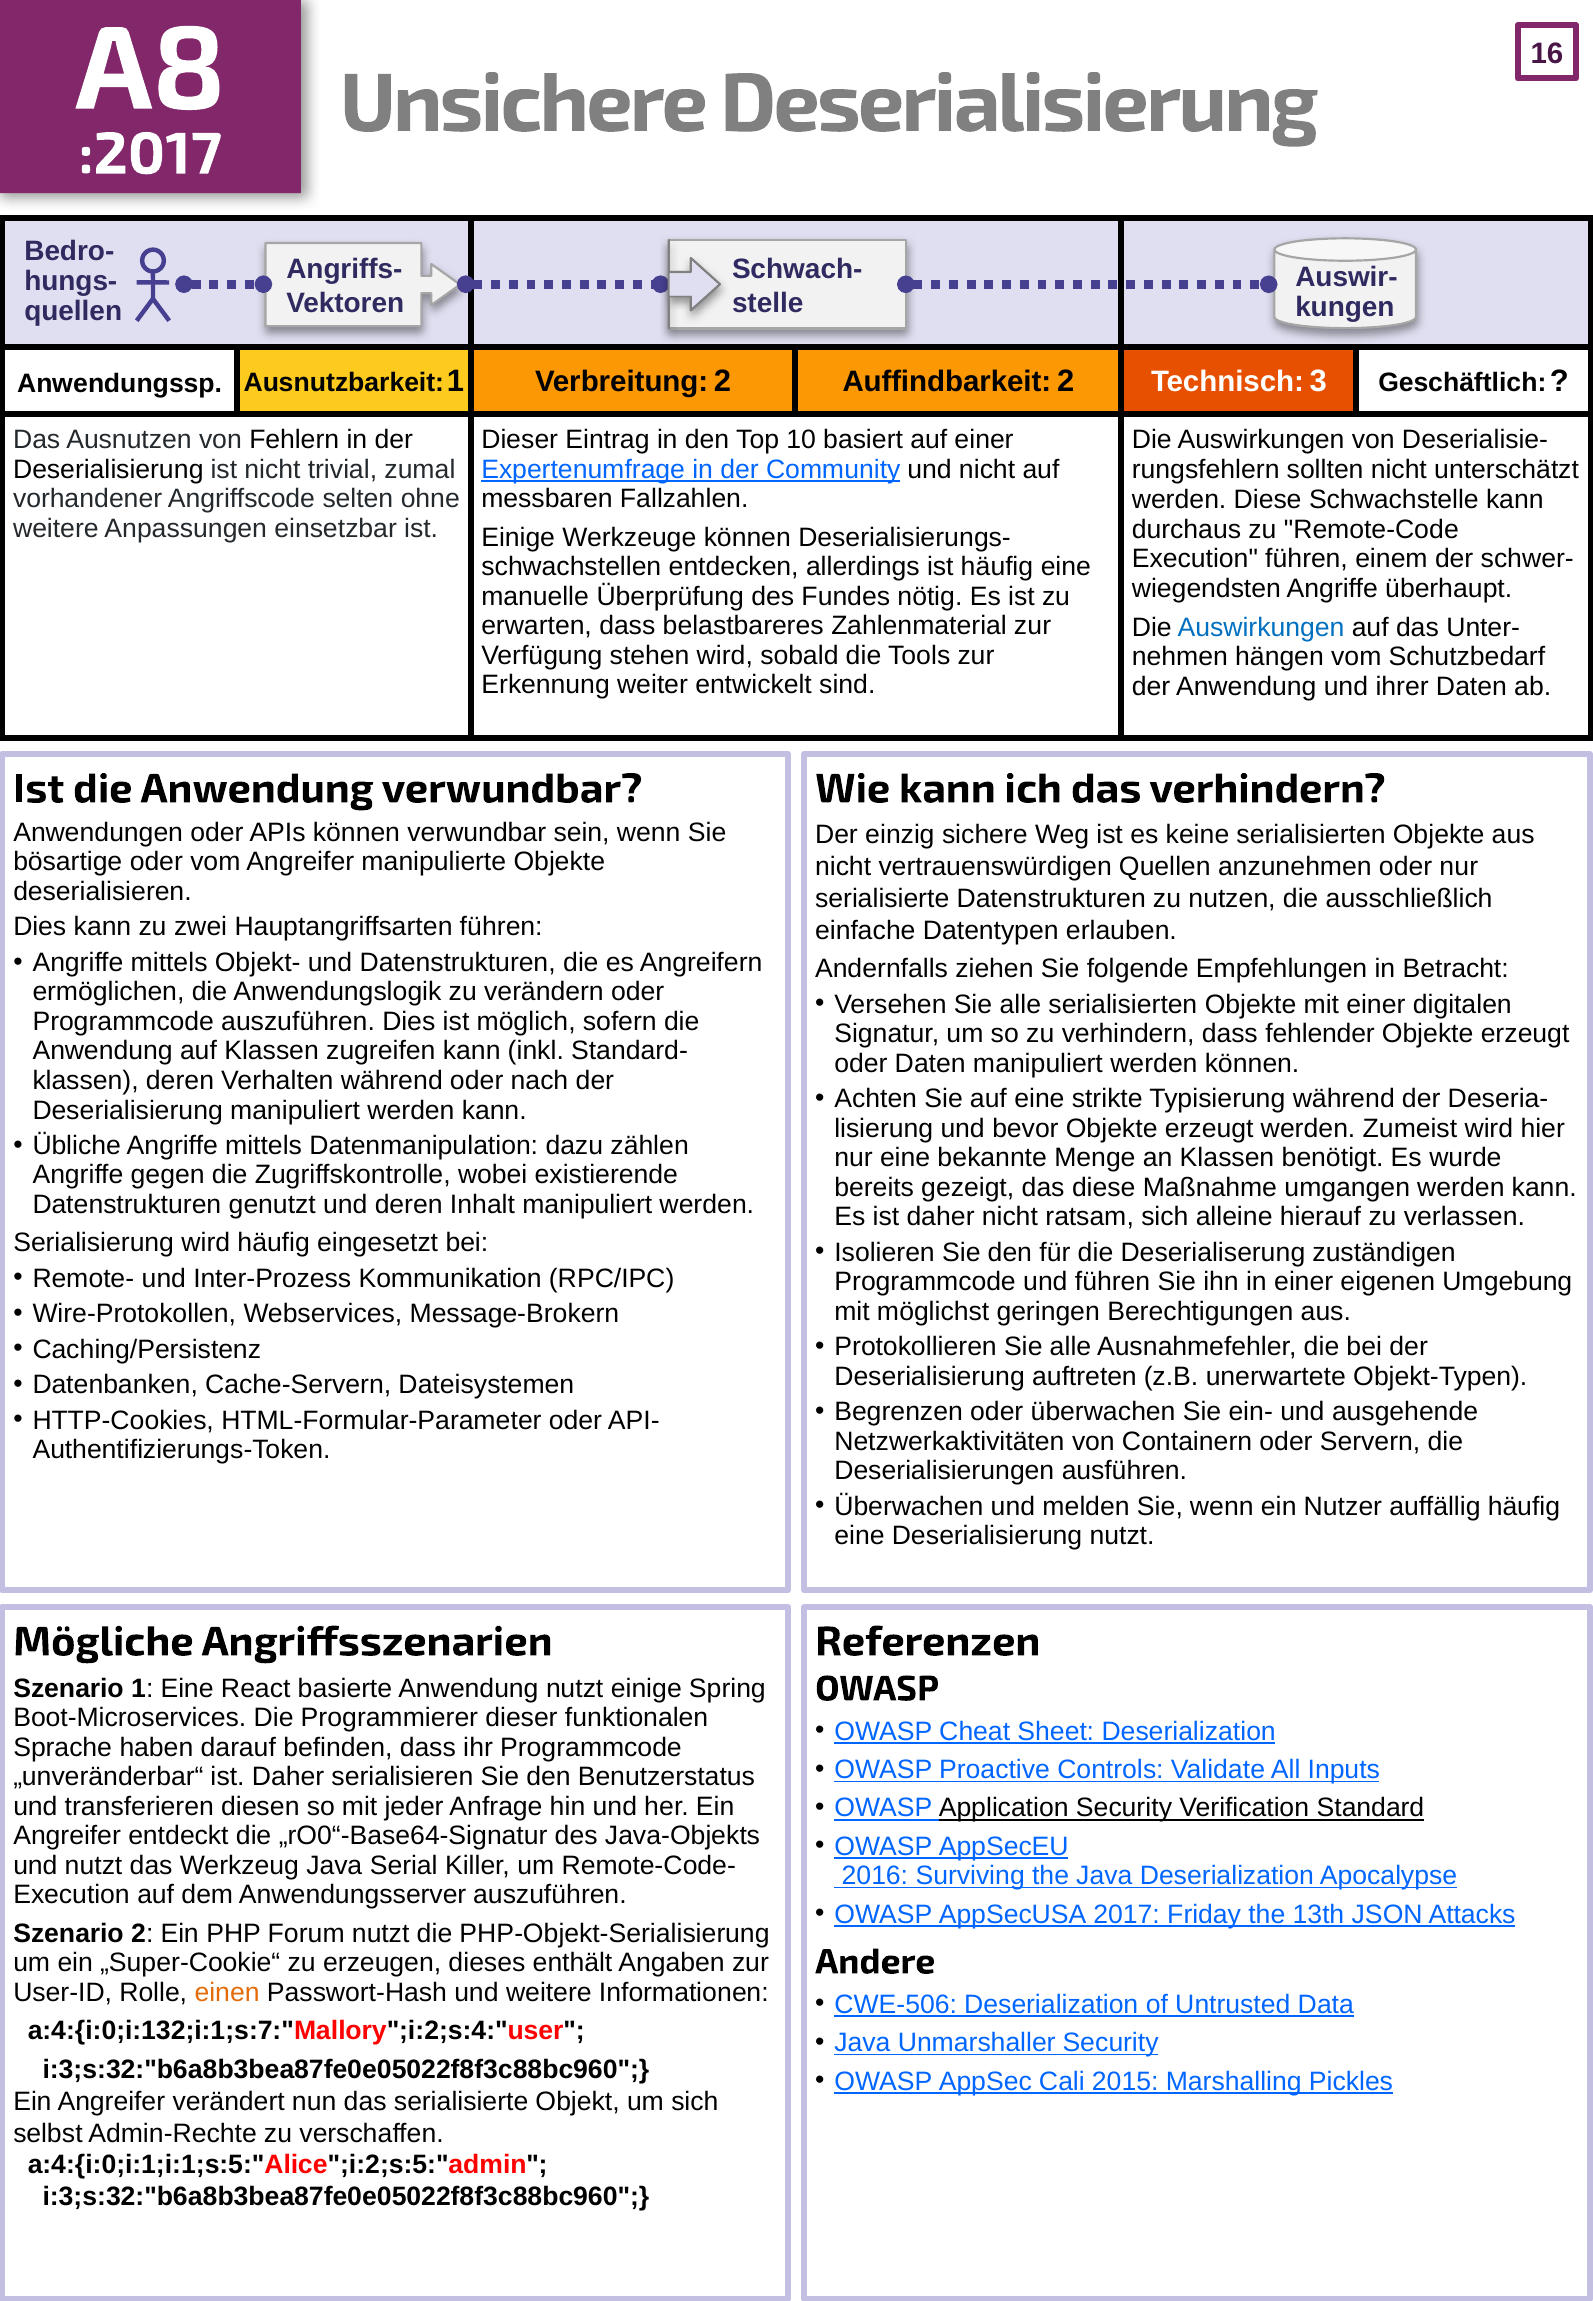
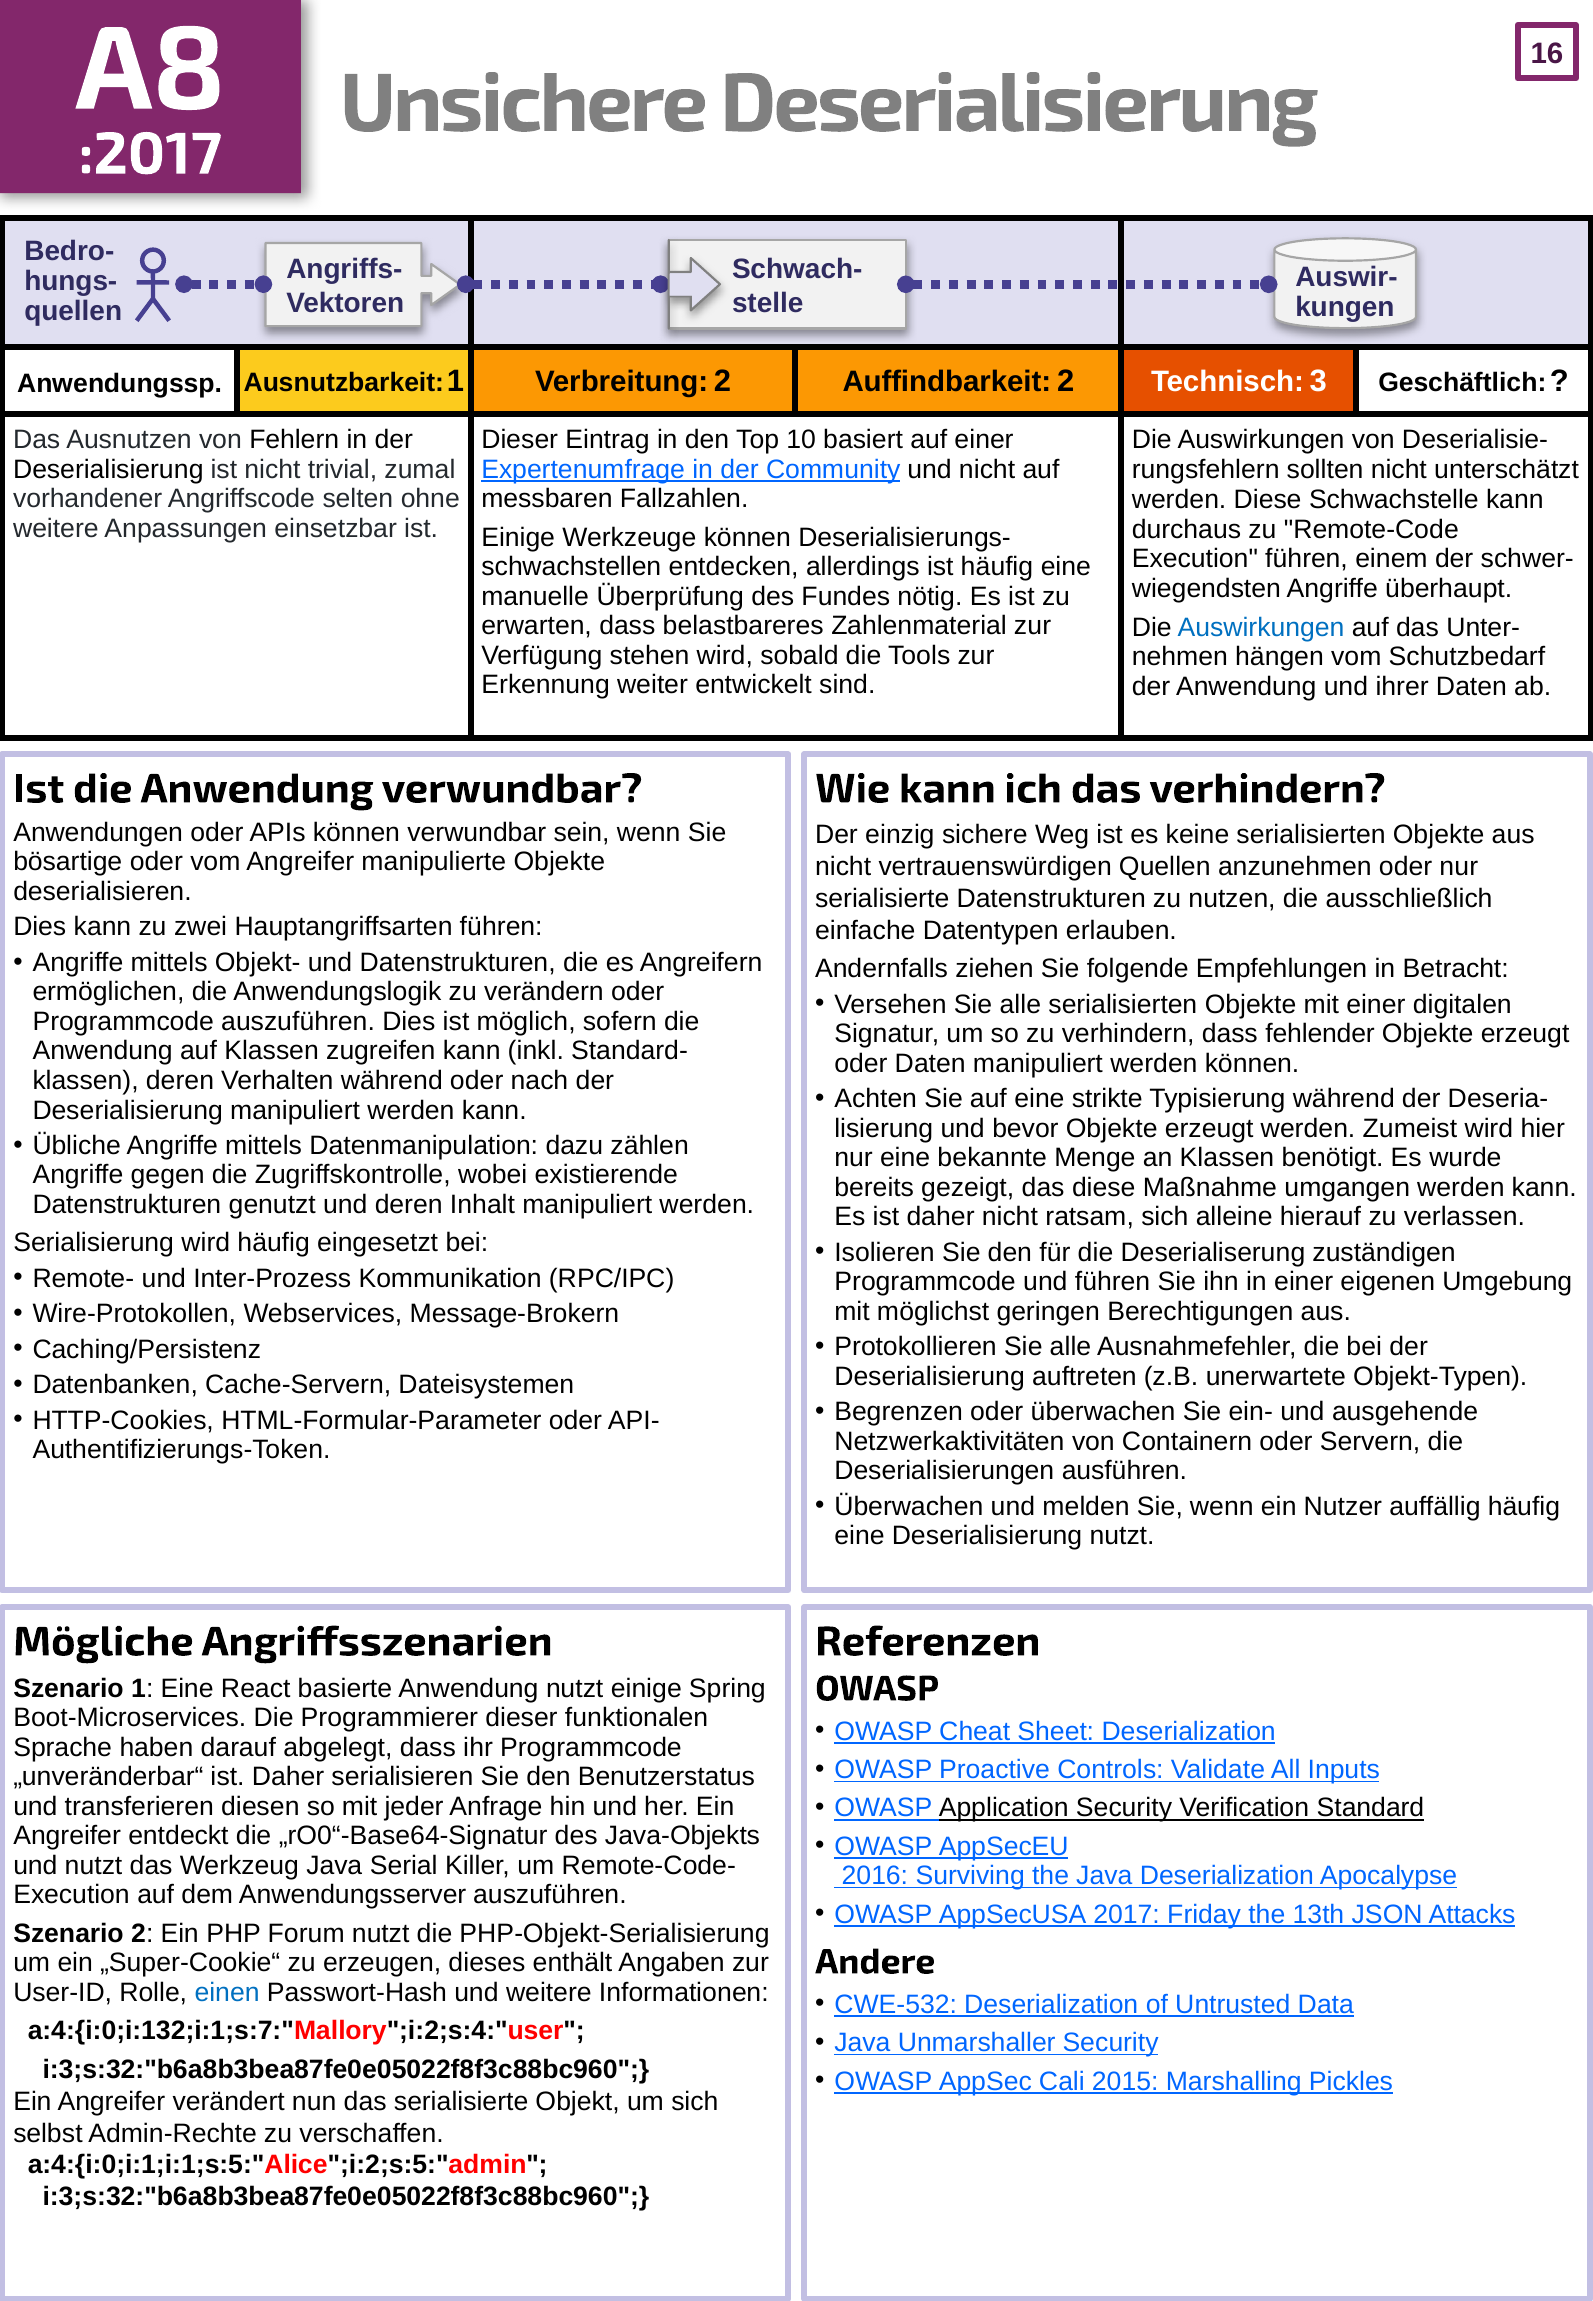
befinden: befinden -> abgelegt (338, 1748)
einen colour: orange -> blue (227, 1993)
CWE-506: CWE-506 -> CWE-532 (896, 2005)
